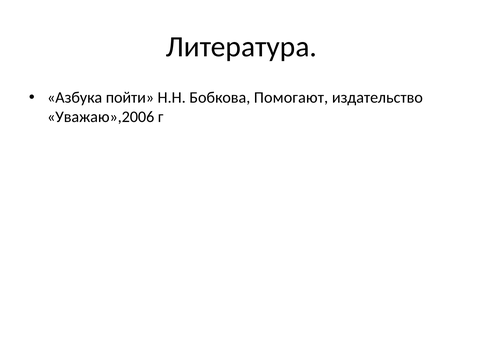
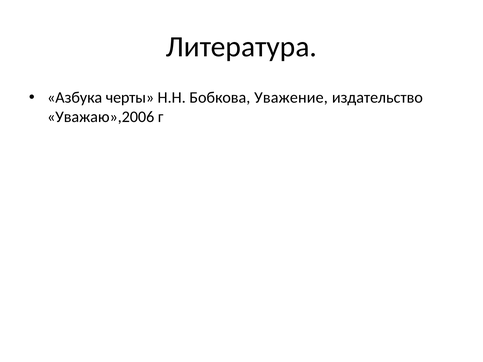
пойти: пойти -> черты (130, 98)
Помогают: Помогают -> Уважение (291, 98)
